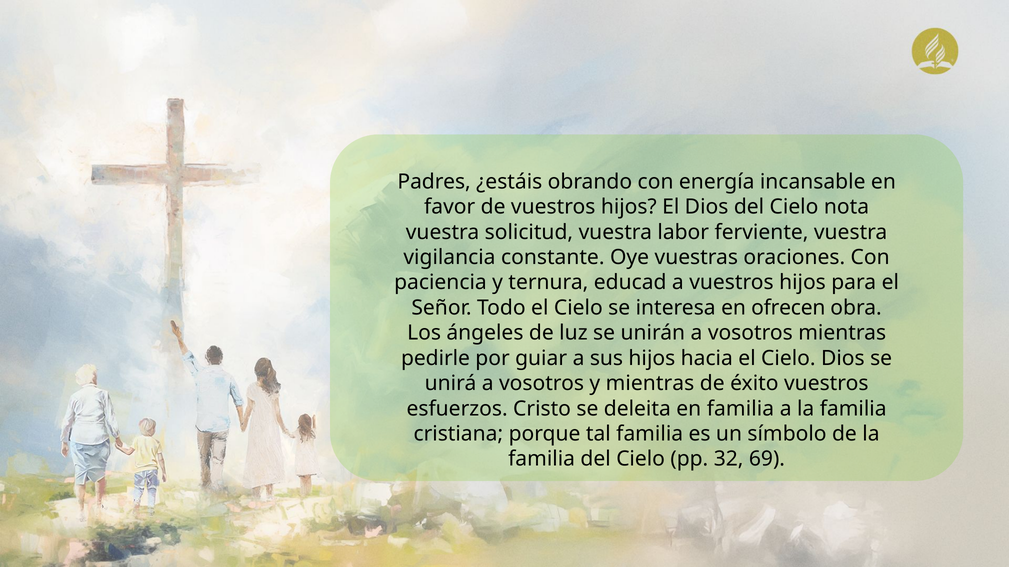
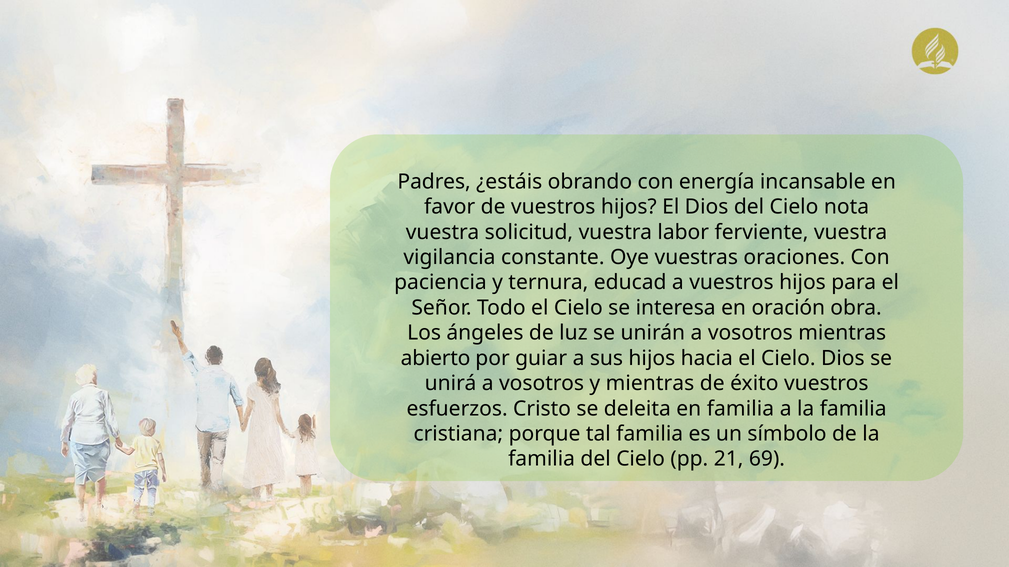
ofrecen: ofrecen -> oración (788, 308)
pedirle: pedirle -> abierto (436, 359)
32: 32 -> 21 (729, 459)
